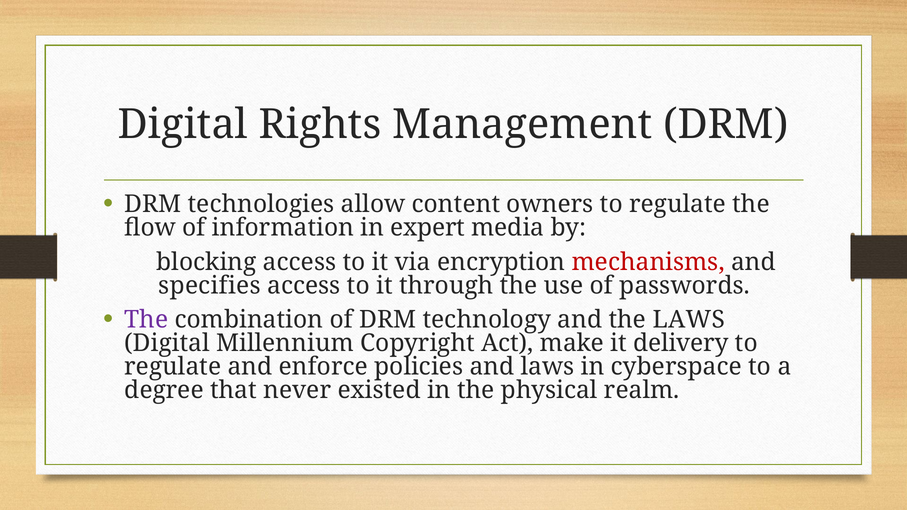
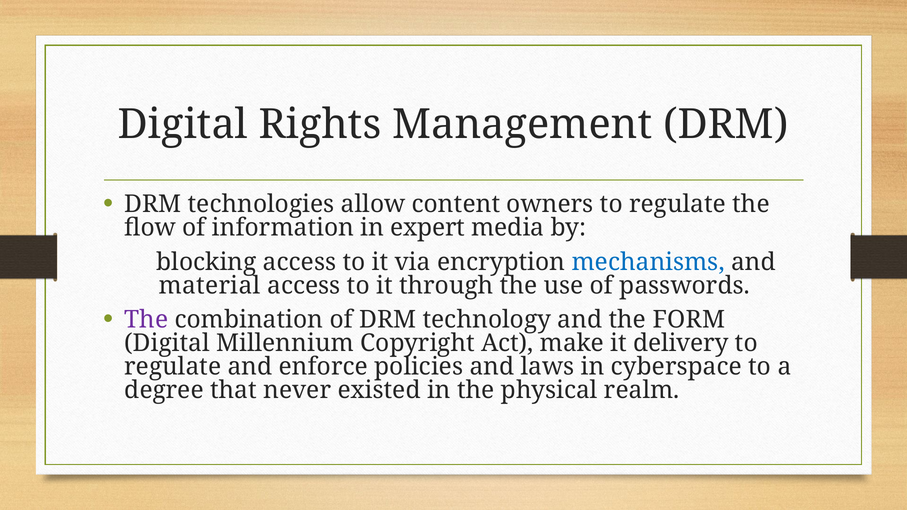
mechanisms colour: red -> blue (648, 262)
specifies: specifies -> material (210, 286)
the LAWS: LAWS -> FORM (689, 320)
